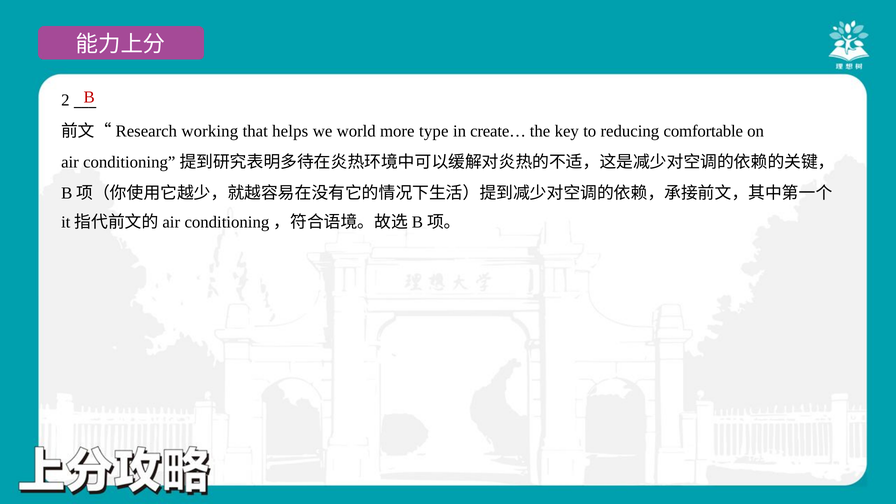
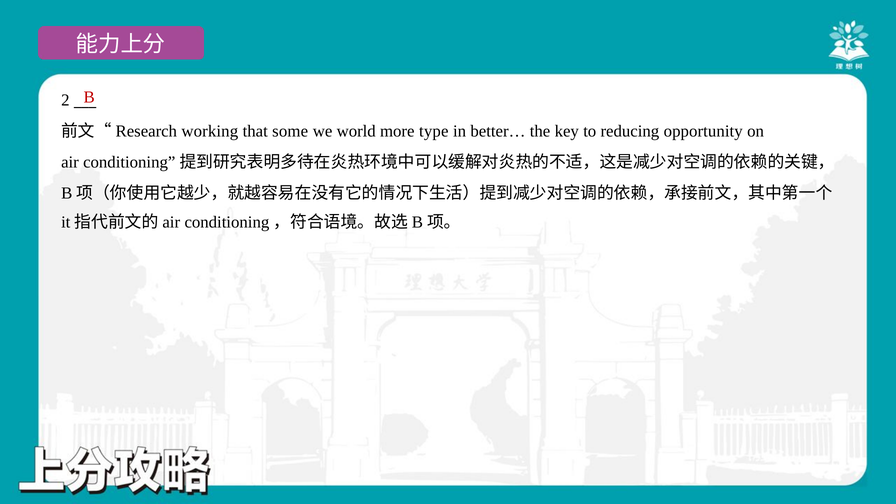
helps: helps -> some (290, 131)
create…: create… -> better… (498, 131)
comfortable: comfortable -> opportunity (703, 131)
